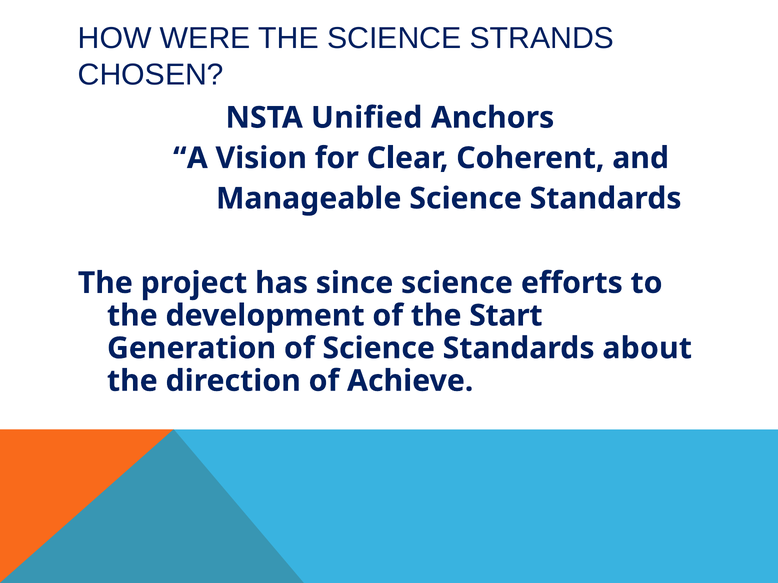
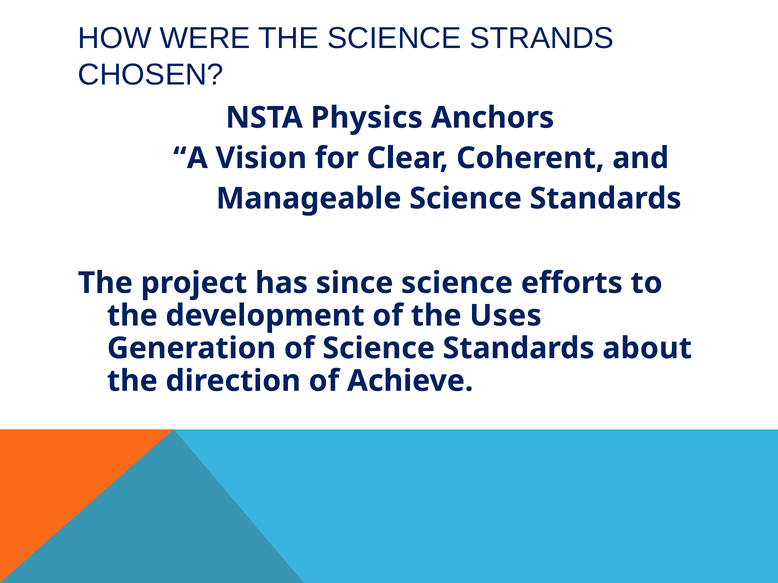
Unified: Unified -> Physics (367, 118)
Start: Start -> Uses (506, 316)
